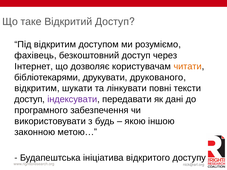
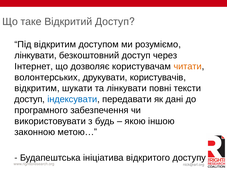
фахівець: фахівець -> лінкувати (34, 56)
бібліотекарями: бібліотекарями -> волонтерських (46, 77)
друкованого: друкованого -> користувачів (157, 77)
індексувати colour: purple -> blue (72, 99)
